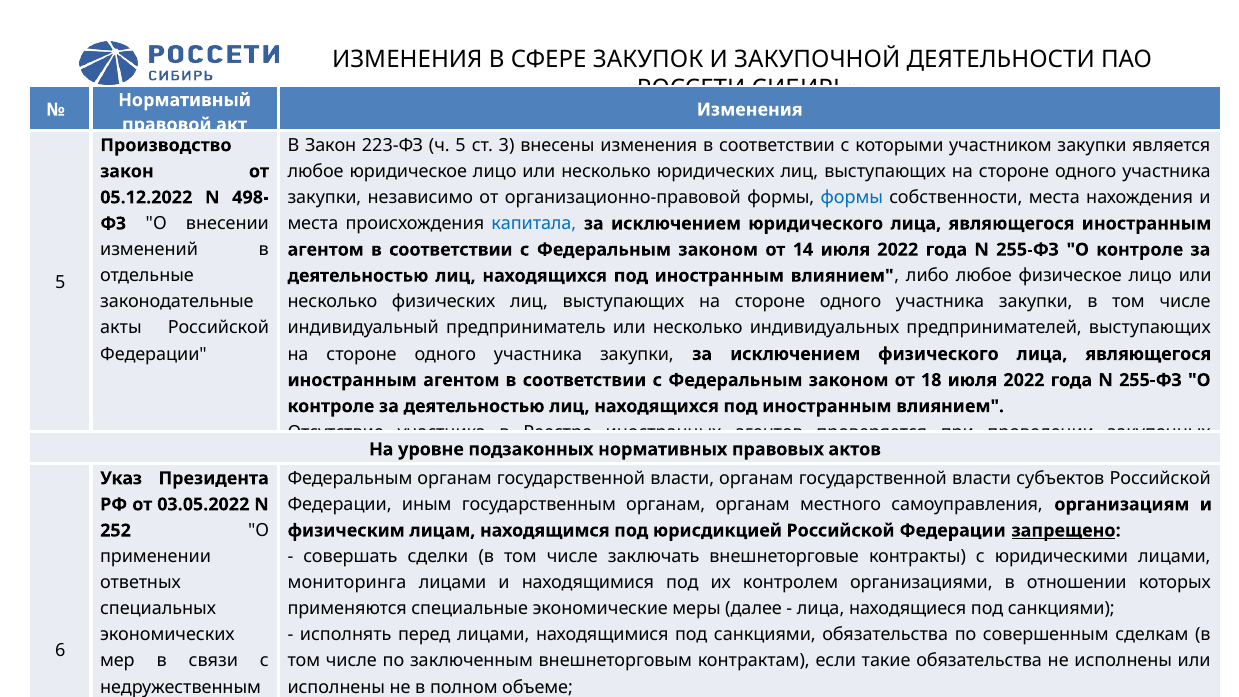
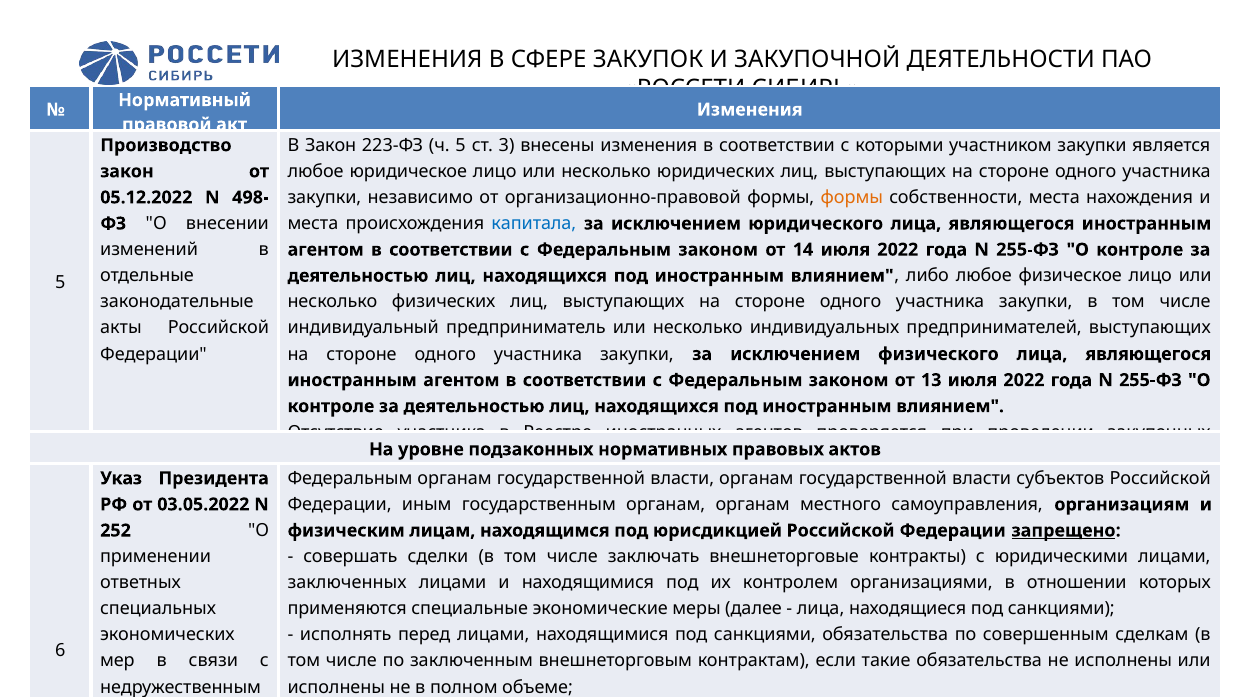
формы colour: blue -> orange (852, 197)
18: 18 -> 13 (931, 380)
мониторинга: мониторинга -> заключенных (347, 583)
